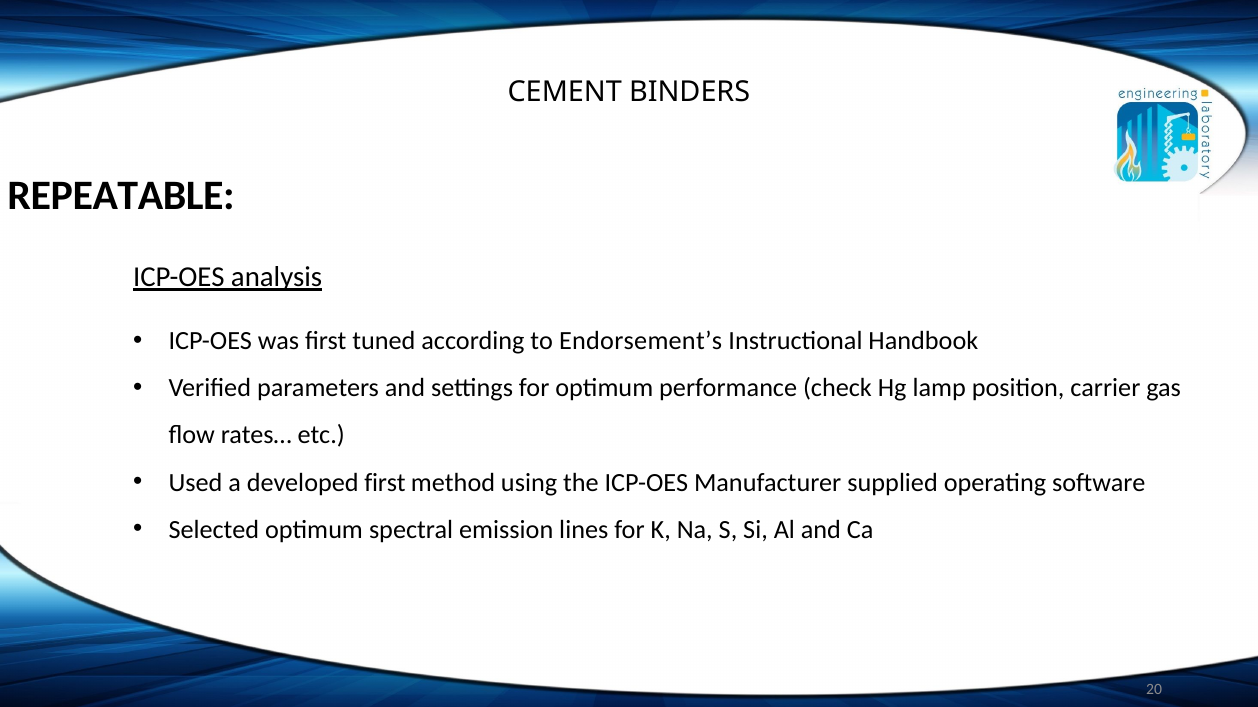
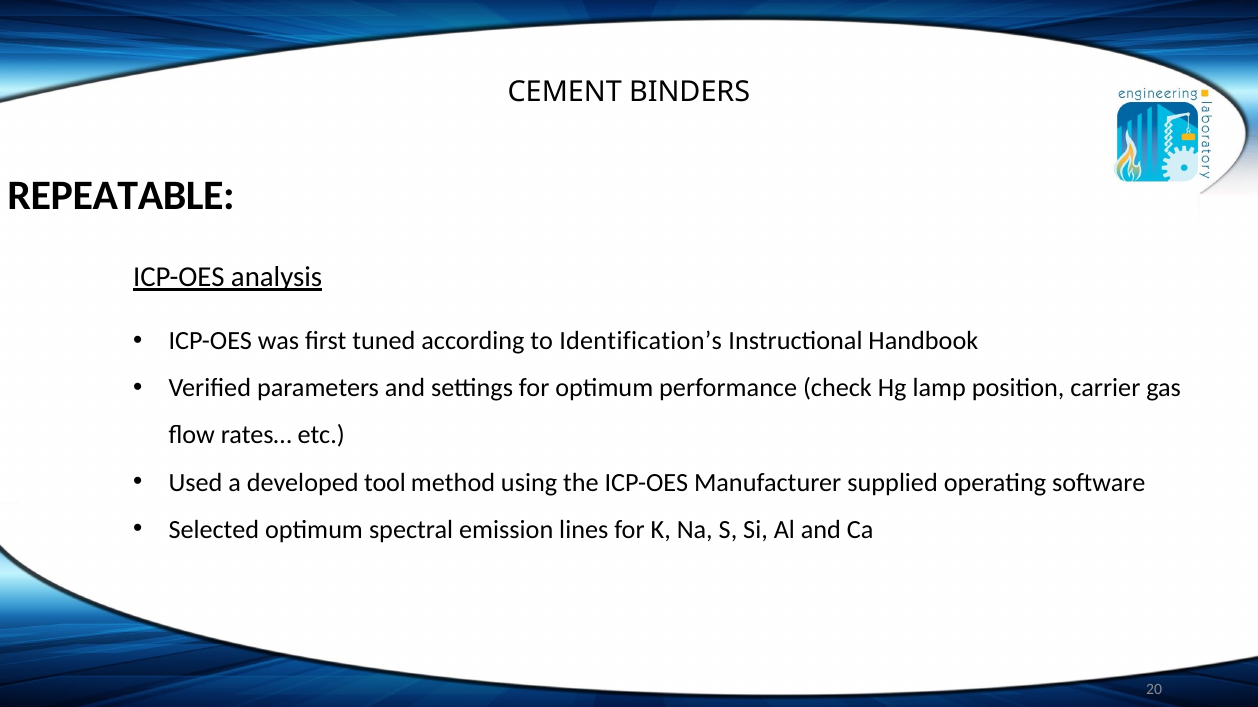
Endorsement’s: Endorsement’s -> Identification’s (641, 341)
developed first: first -> tool (385, 483)
